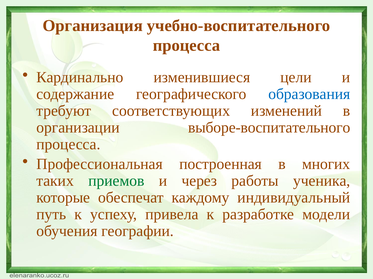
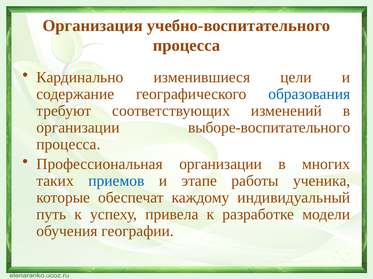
Профессиональная построенная: построенная -> организации (221, 164)
приемов colour: green -> blue (116, 181)
через: через -> этапе (199, 181)
